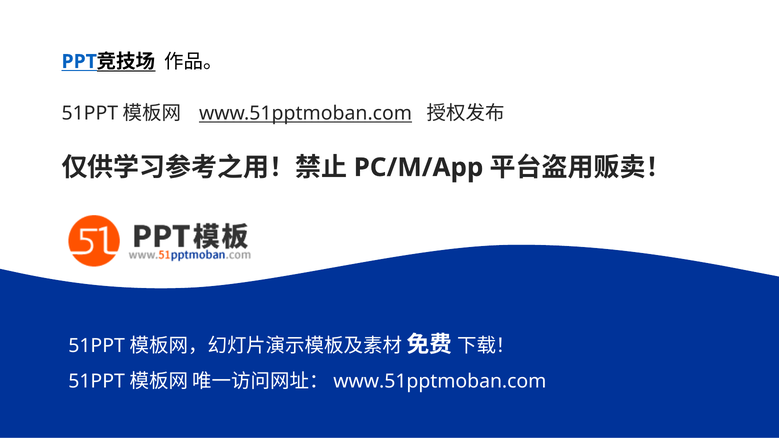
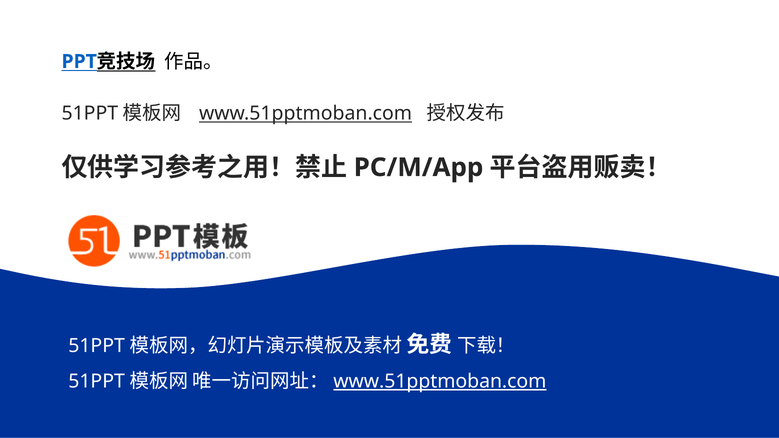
www.51pptmoban.com underline: none -> present (440, 382)
